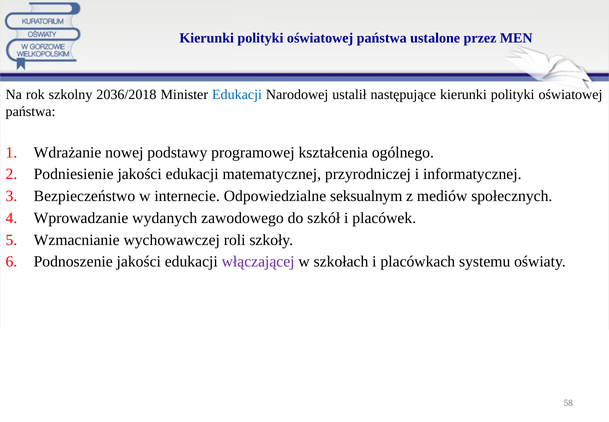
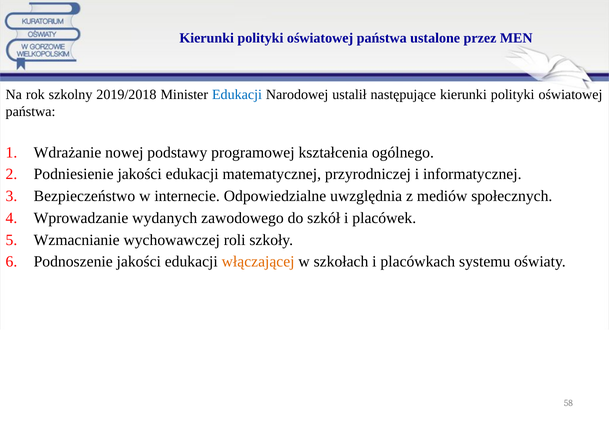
2036/2018: 2036/2018 -> 2019/2018 (126, 95)
seksualnym: seksualnym -> uwzględnia (366, 196)
włączającej colour: purple -> orange (258, 262)
